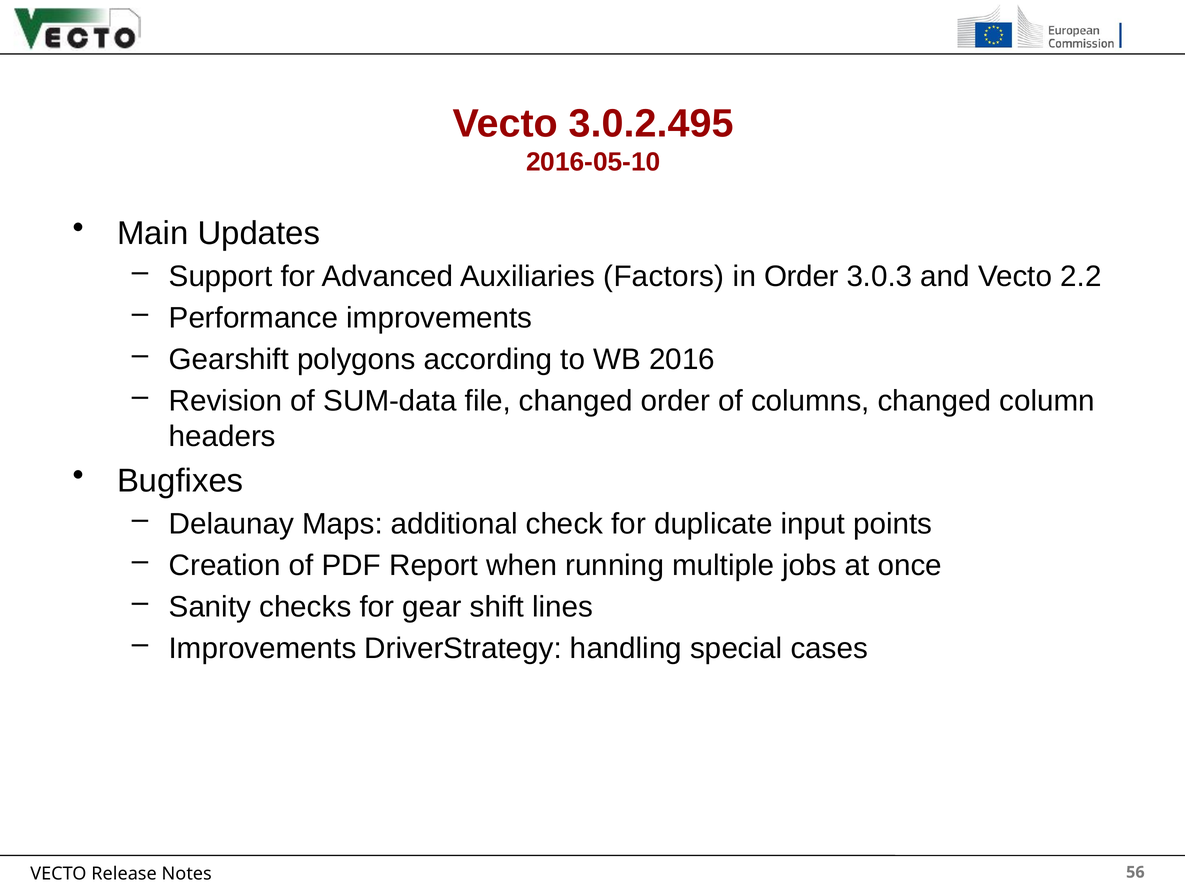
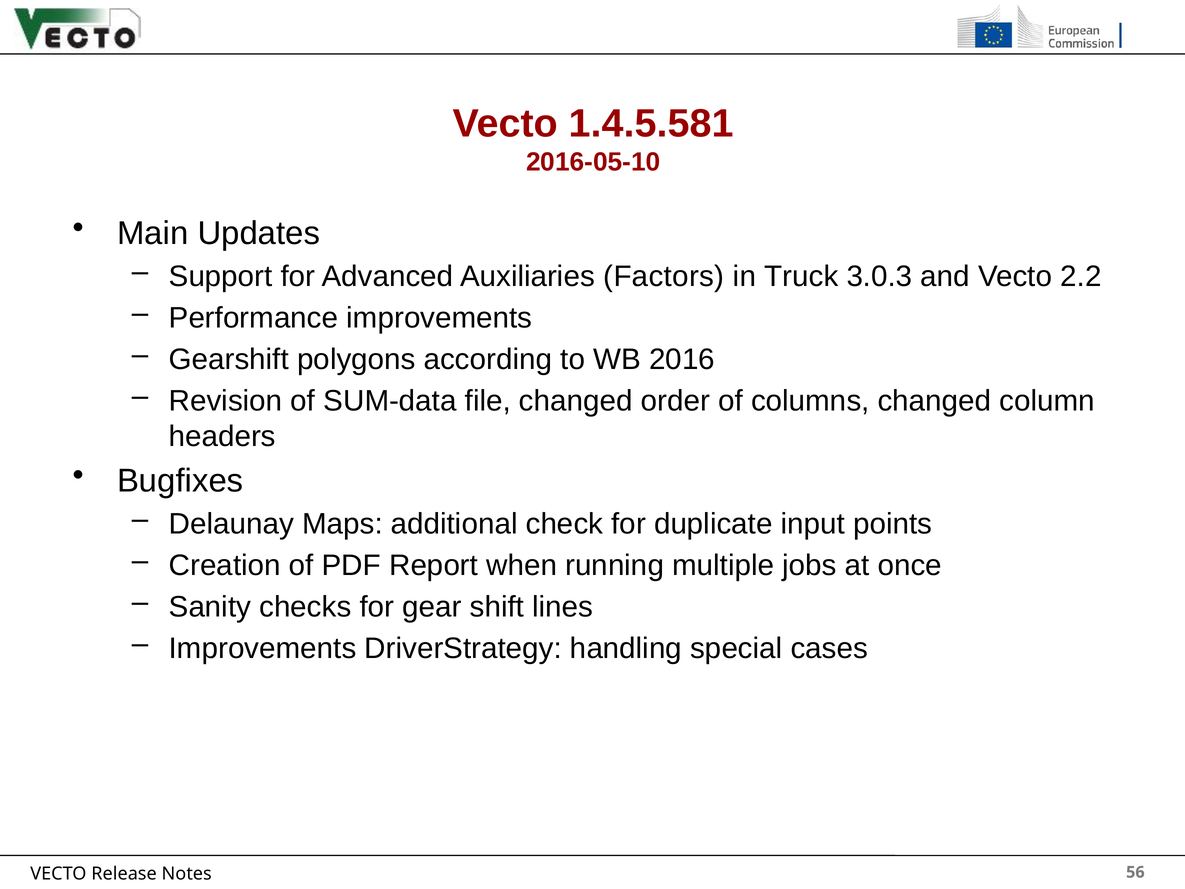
3.0.2.495: 3.0.2.495 -> 1.4.5.581 (651, 124)
in Order: Order -> Truck (801, 276)
